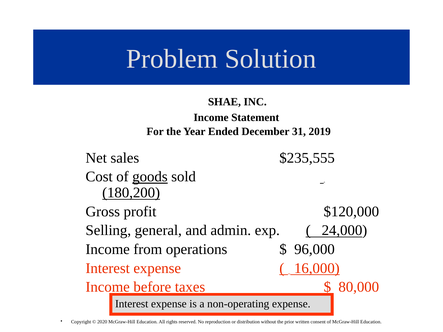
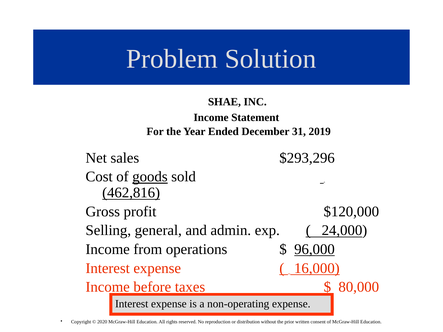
$235,555: $235,555 -> $293,296 (307, 158)
180,200: 180,200 -> 462,816 (131, 193)
96,000 underline: none -> present (314, 250)
